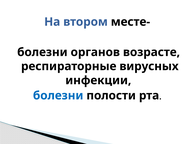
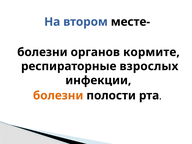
возрасте: возрасте -> кормите (151, 52)
вирусных: вирусных -> взрослых (149, 66)
болезни colour: blue -> orange (58, 96)
